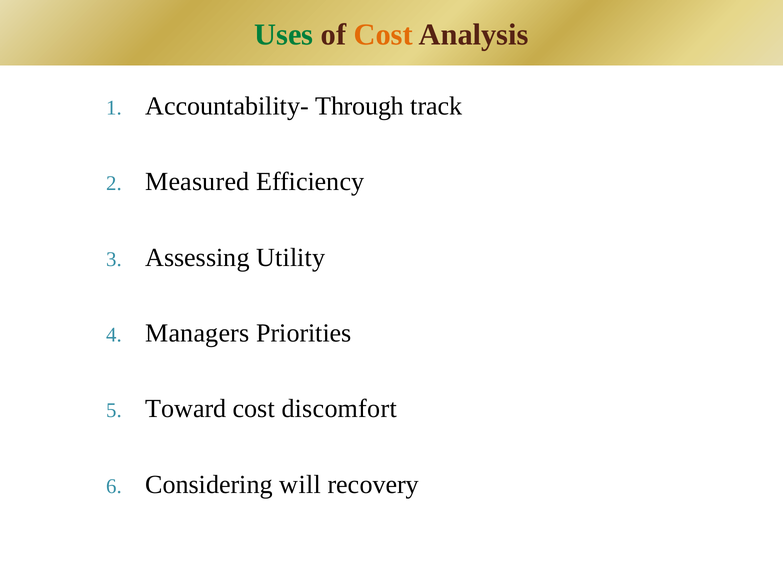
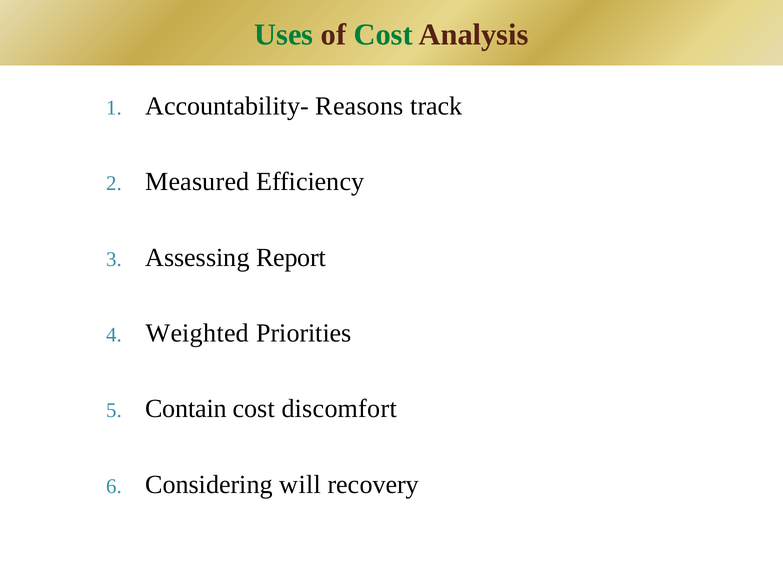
Cost colour: orange -> green (383, 35)
Through: Through -> Reasons (360, 106)
Utility: Utility -> Report (291, 258)
Managers: Managers -> Weighted (197, 333)
Toward: Toward -> Contain (186, 409)
